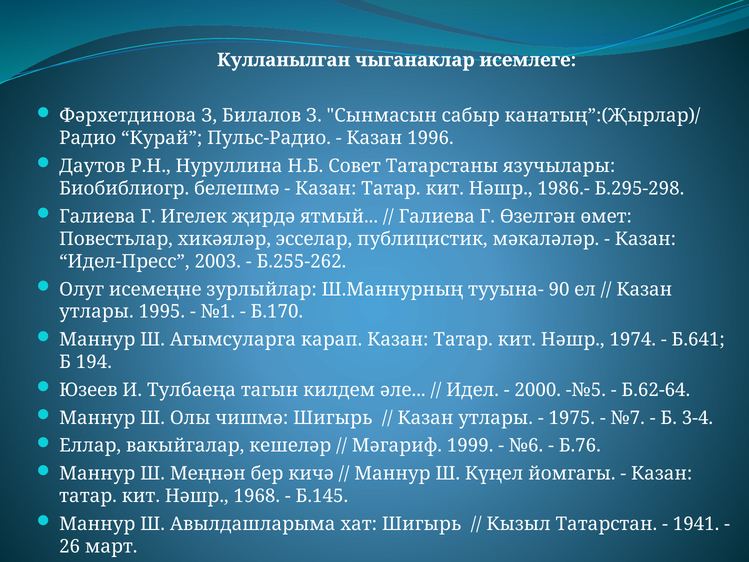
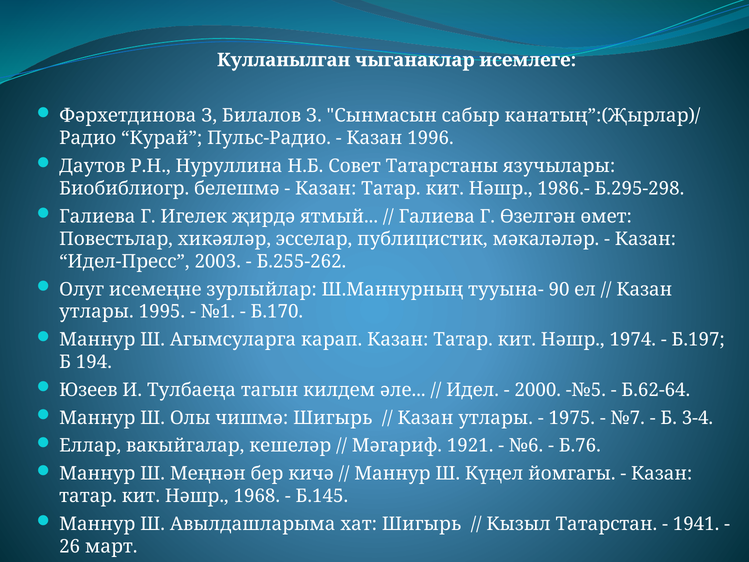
Б.641: Б.641 -> Б.197 (698, 340)
1999: 1999 -> 1921 (470, 446)
